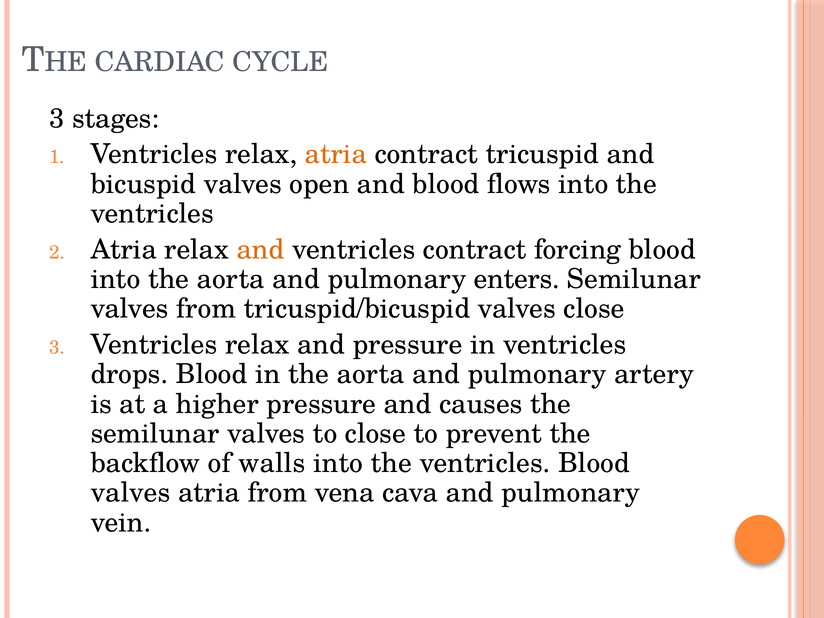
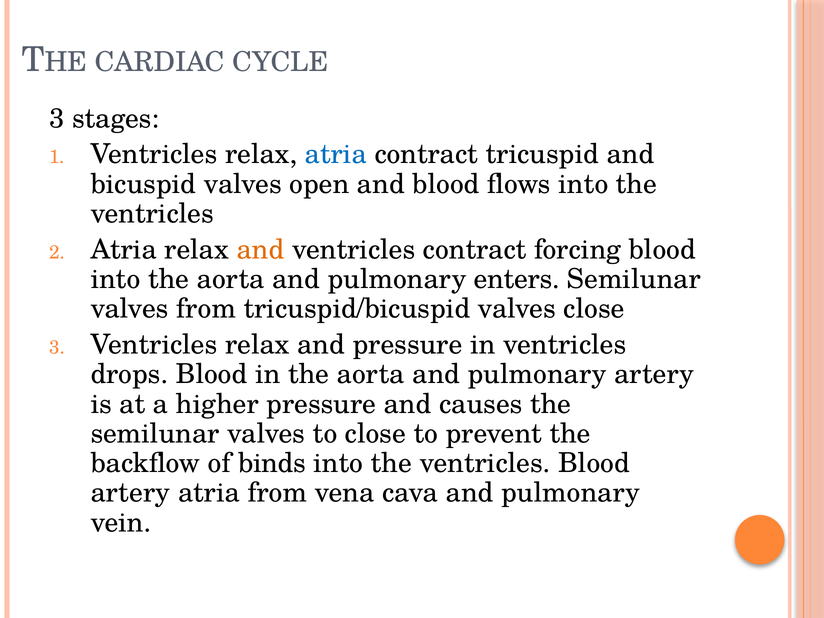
atria colour: orange -> blue (336, 154)
walls: walls -> binds (272, 463)
valves: valves -> artery (130, 493)
